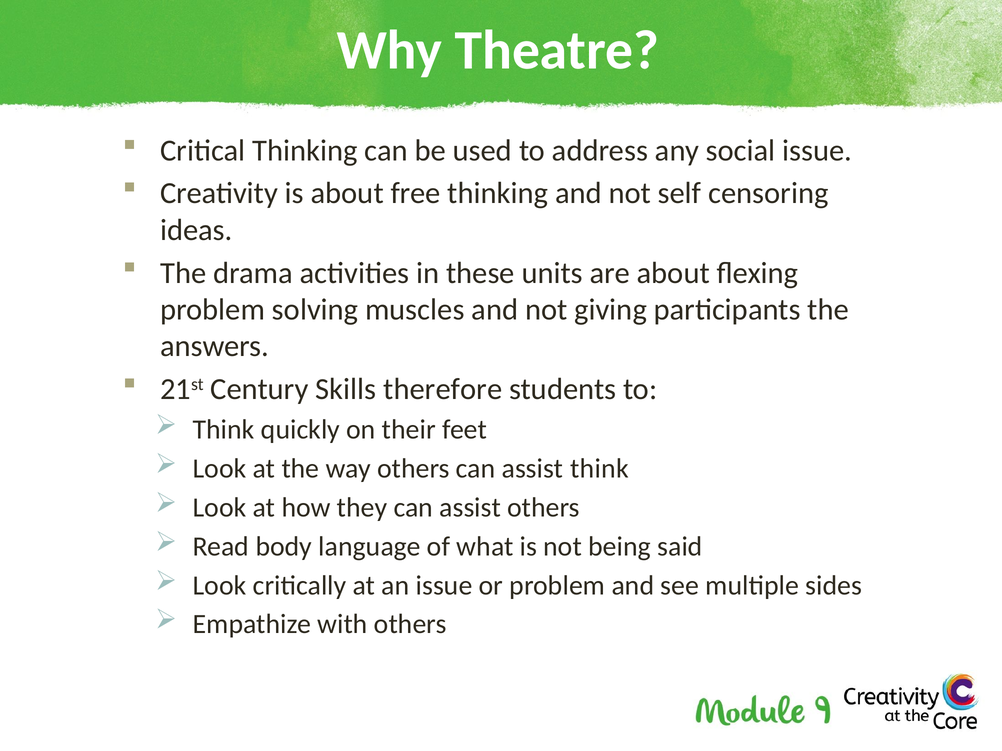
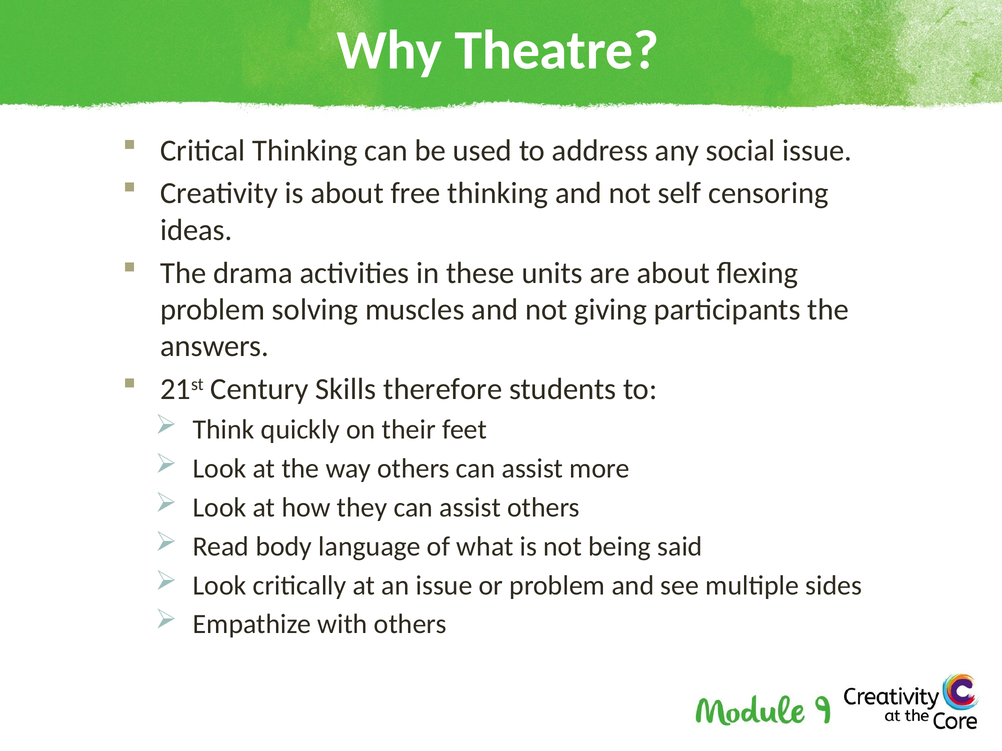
assist think: think -> more (600, 469)
